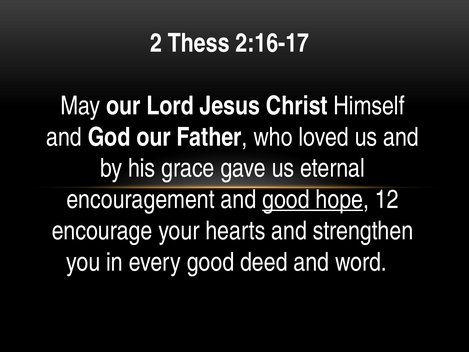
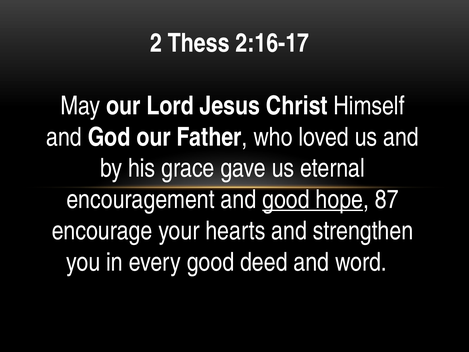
12: 12 -> 87 (387, 199)
